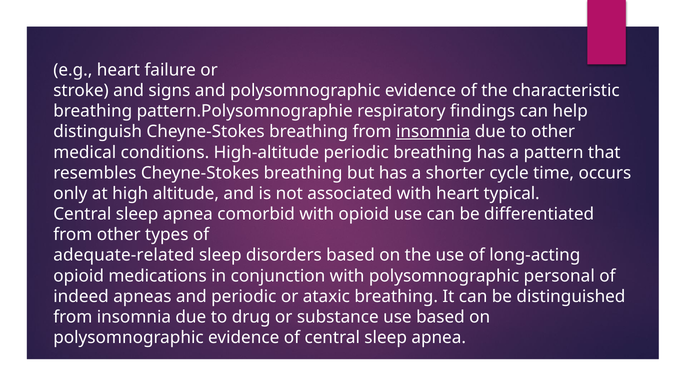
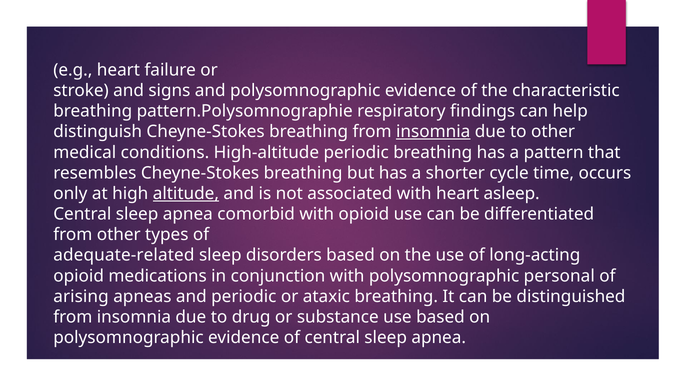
altitude underline: none -> present (186, 193)
typical: typical -> asleep (512, 193)
indeed: indeed -> arising (81, 296)
